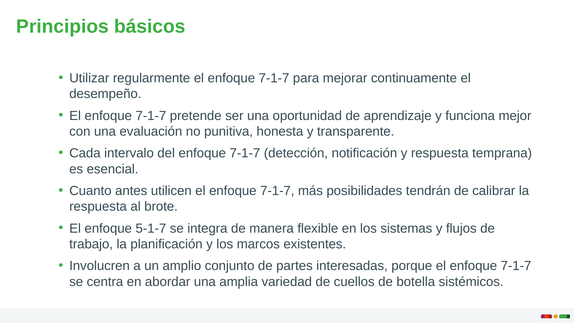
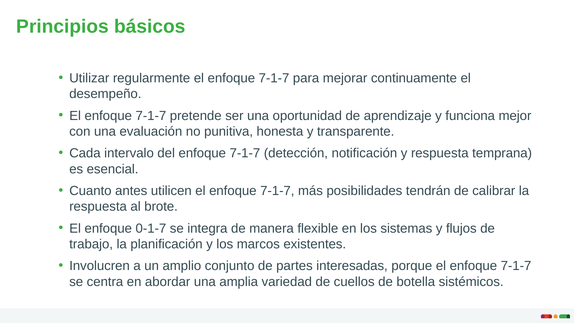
5-1-7: 5-1-7 -> 0-1-7 (151, 228)
